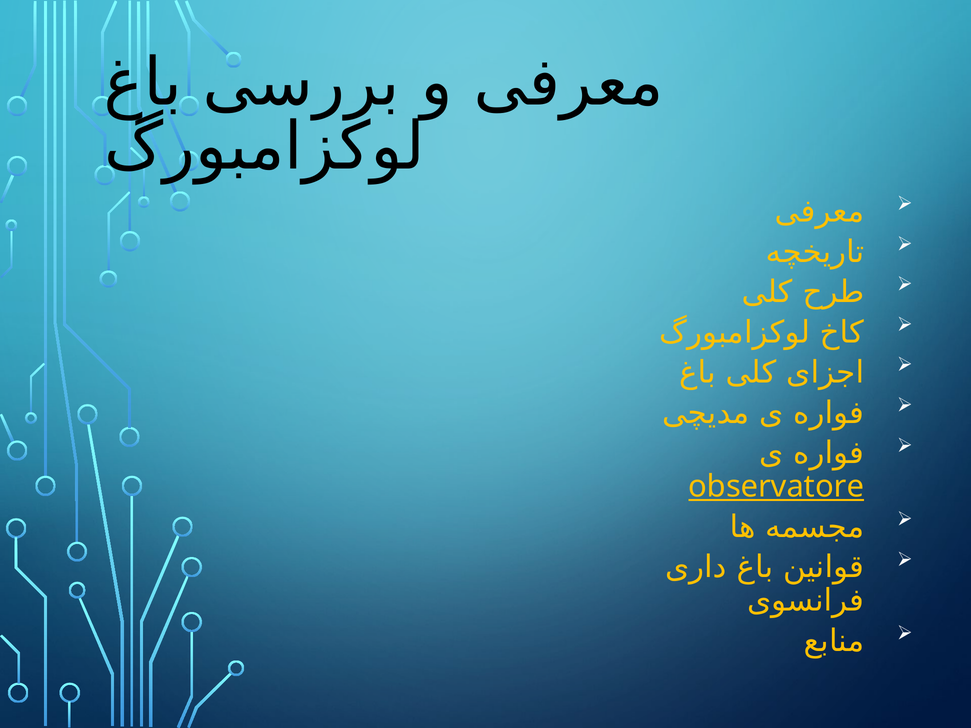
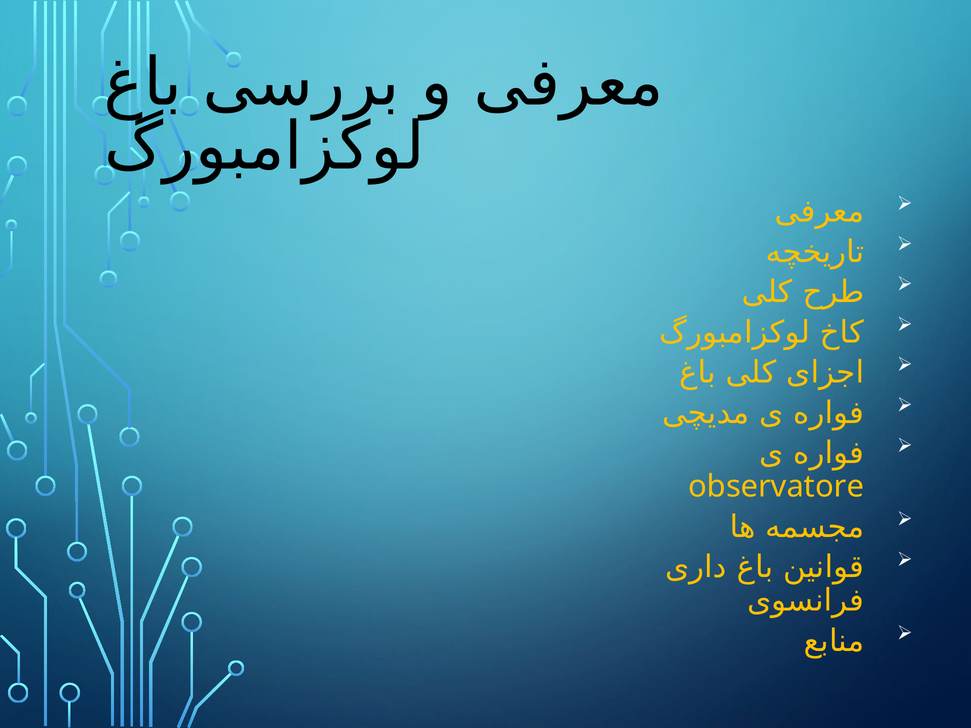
observatore underline: present -> none (776, 487)
